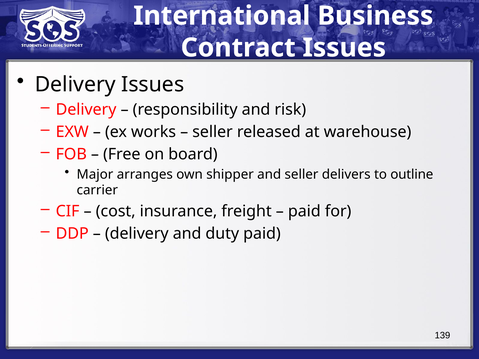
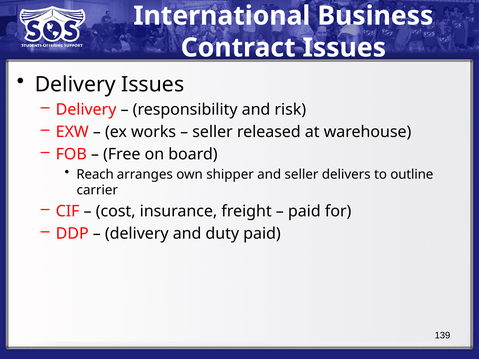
Major: Major -> Reach (95, 174)
